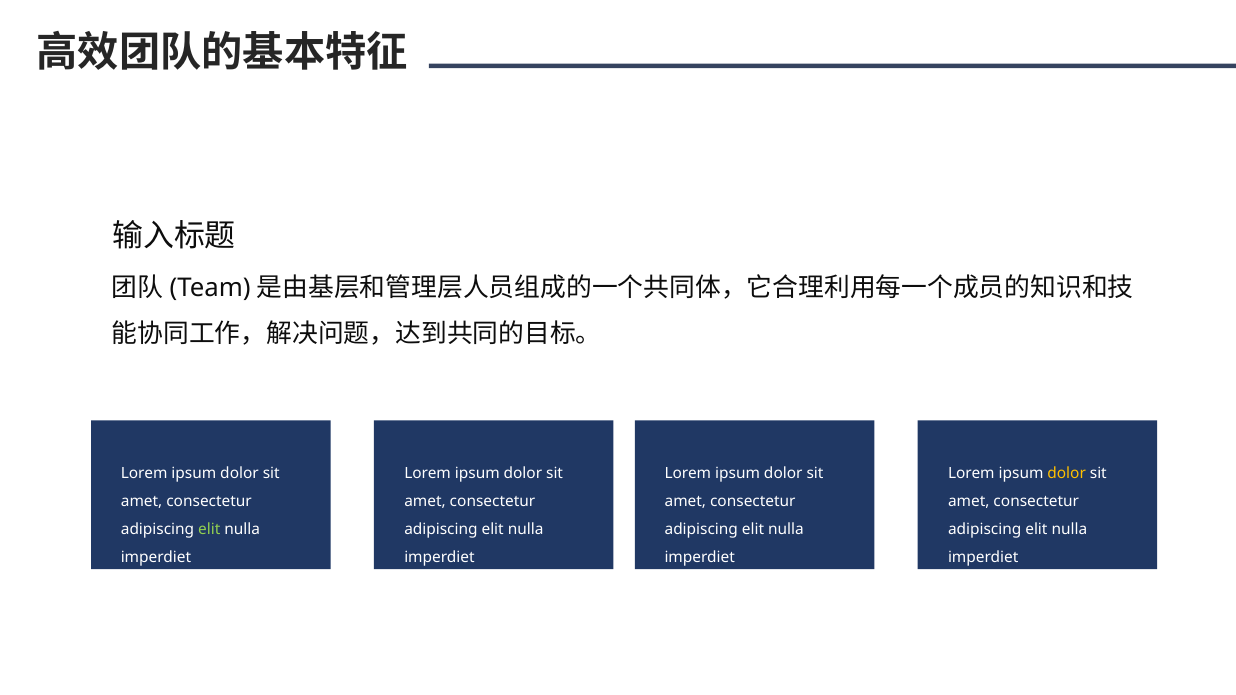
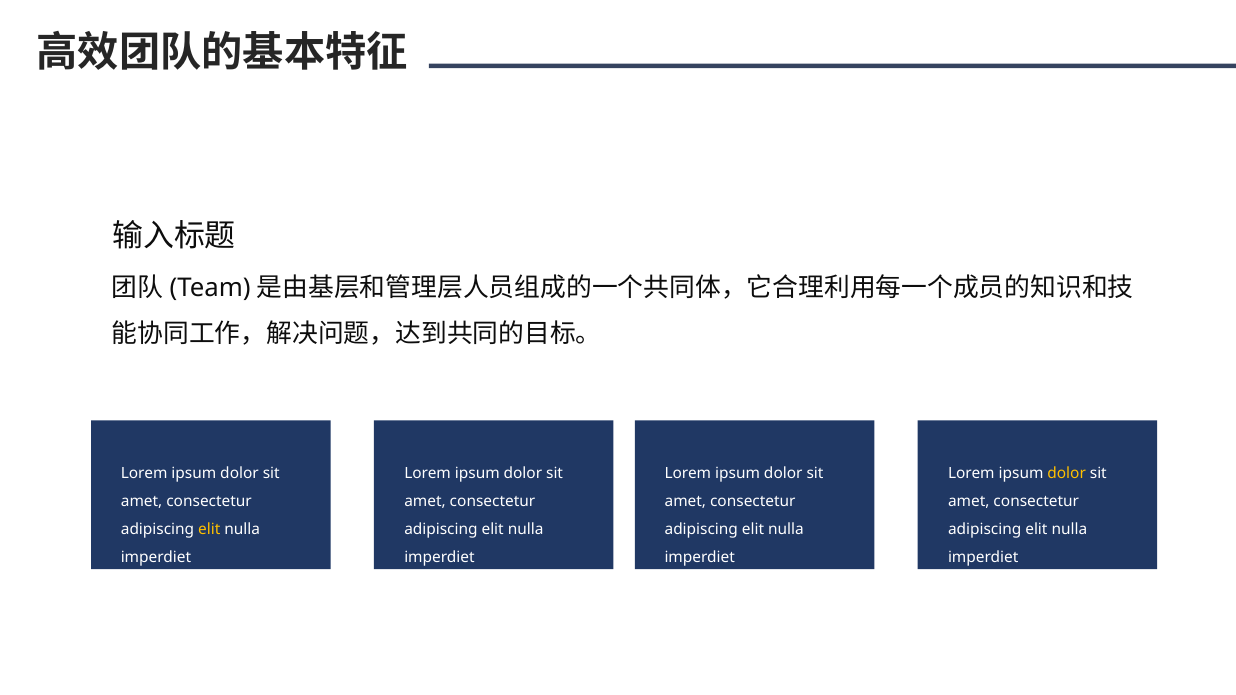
elit colour: light green -> yellow (209, 529)
